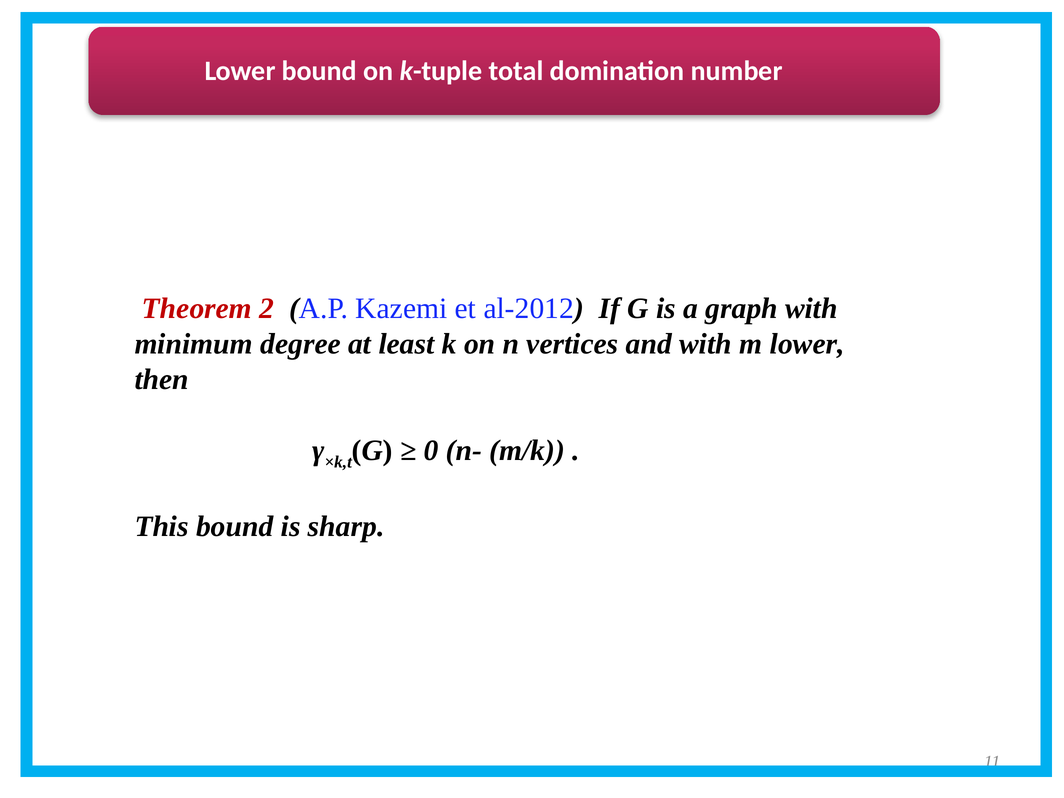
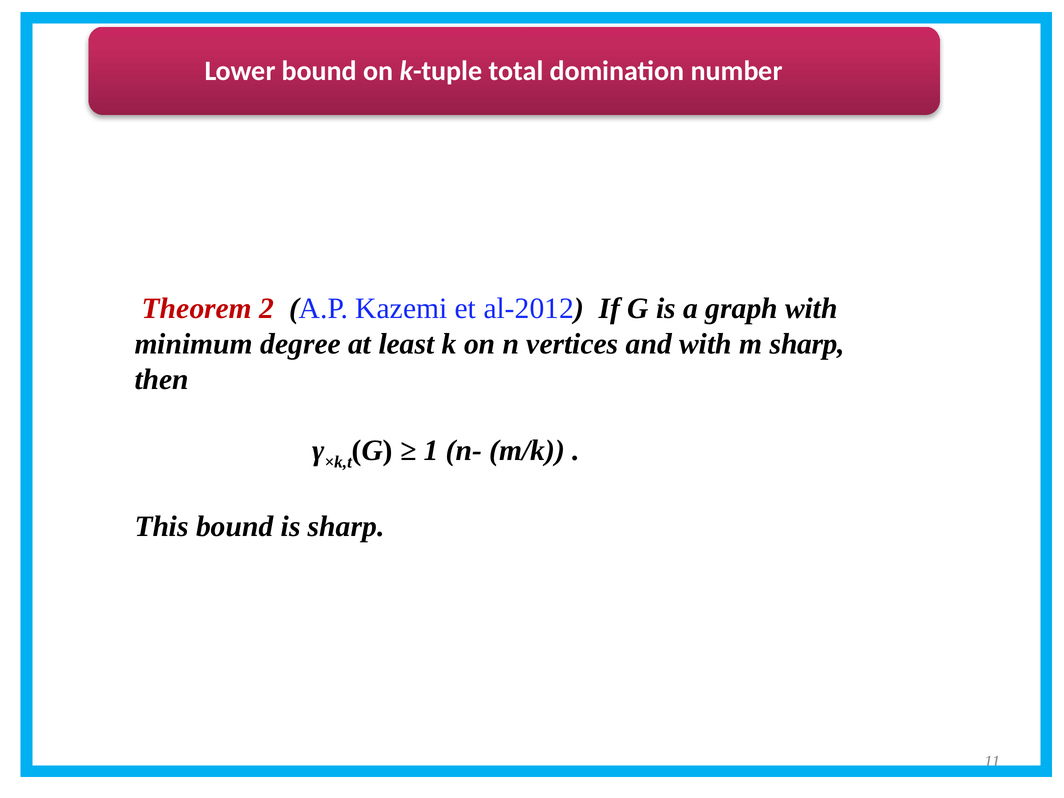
m lower: lower -> sharp (807, 344)
0: 0 -> 1 (431, 451)
